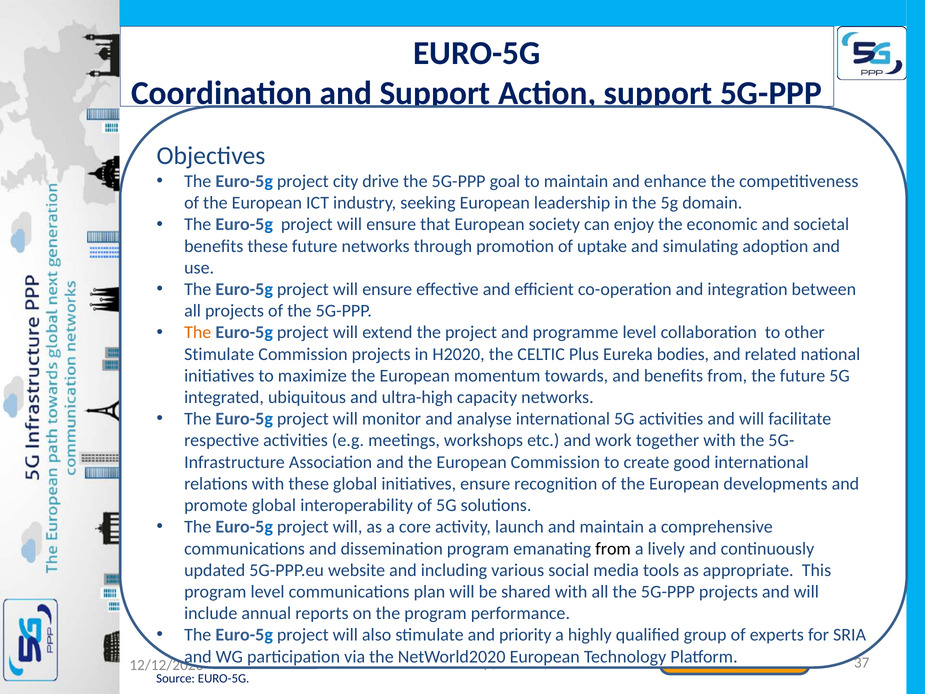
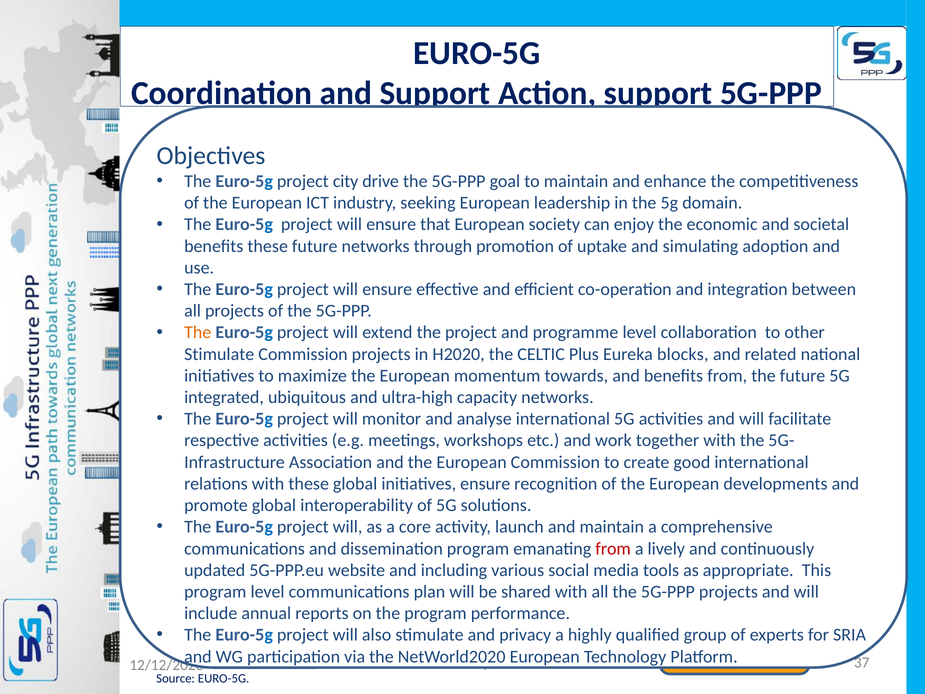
bodies: bodies -> blocks (683, 354)
from colour: black -> red (613, 548)
priority: priority -> privacy (525, 635)
